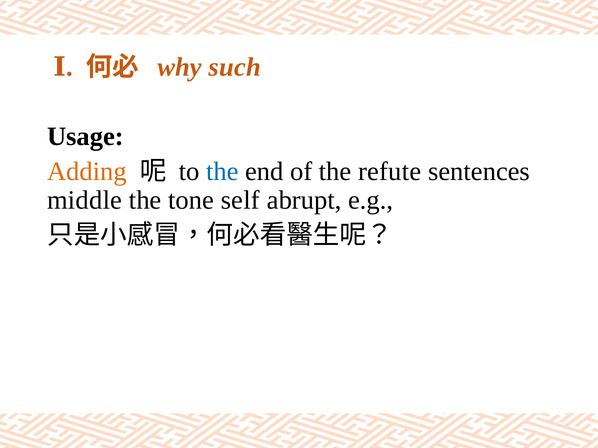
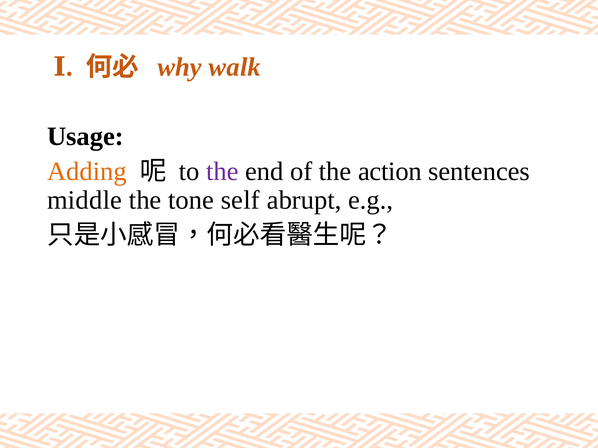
such: such -> walk (235, 67)
the colour: blue -> purple (222, 172)
refute: refute -> action (390, 172)
